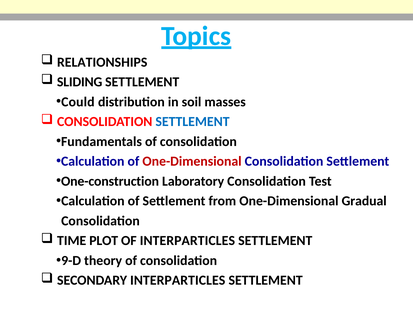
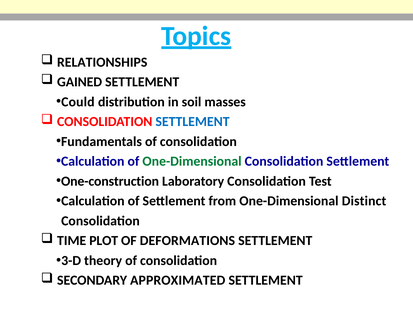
SLIDING: SLIDING -> GAINED (80, 82)
One-Dimensional colour: red -> green (192, 161)
Gradual: Gradual -> Distinct (364, 201)
OF INTERPARTICLES: INTERPARTICLES -> DEFORMATIONS (187, 241)
9-D: 9-D -> 3-D (71, 260)
SECONDARY INTERPARTICLES: INTERPARTICLES -> APPROXIMATED (178, 280)
